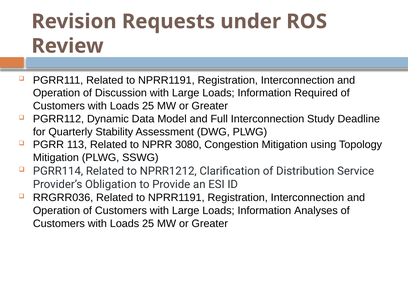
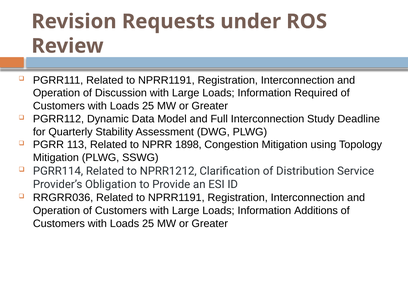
3080: 3080 -> 1898 (188, 145)
Analyses: Analyses -> Additions (316, 211)
